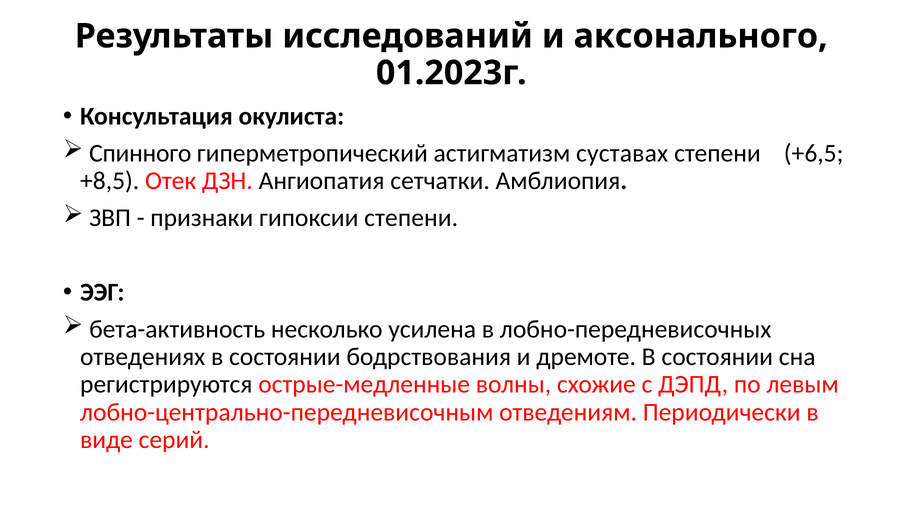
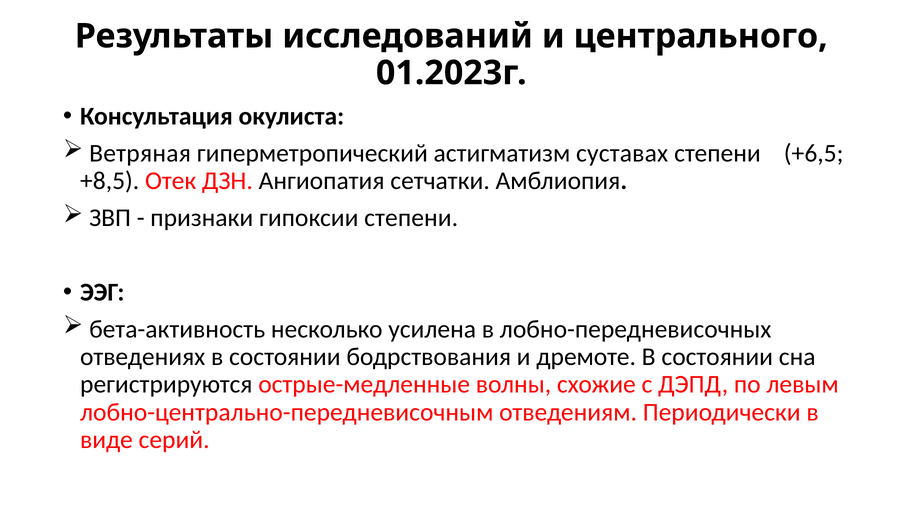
аксонального: аксонального -> центрального (701, 36)
Спинного: Спинного -> Ветряная (140, 153)
